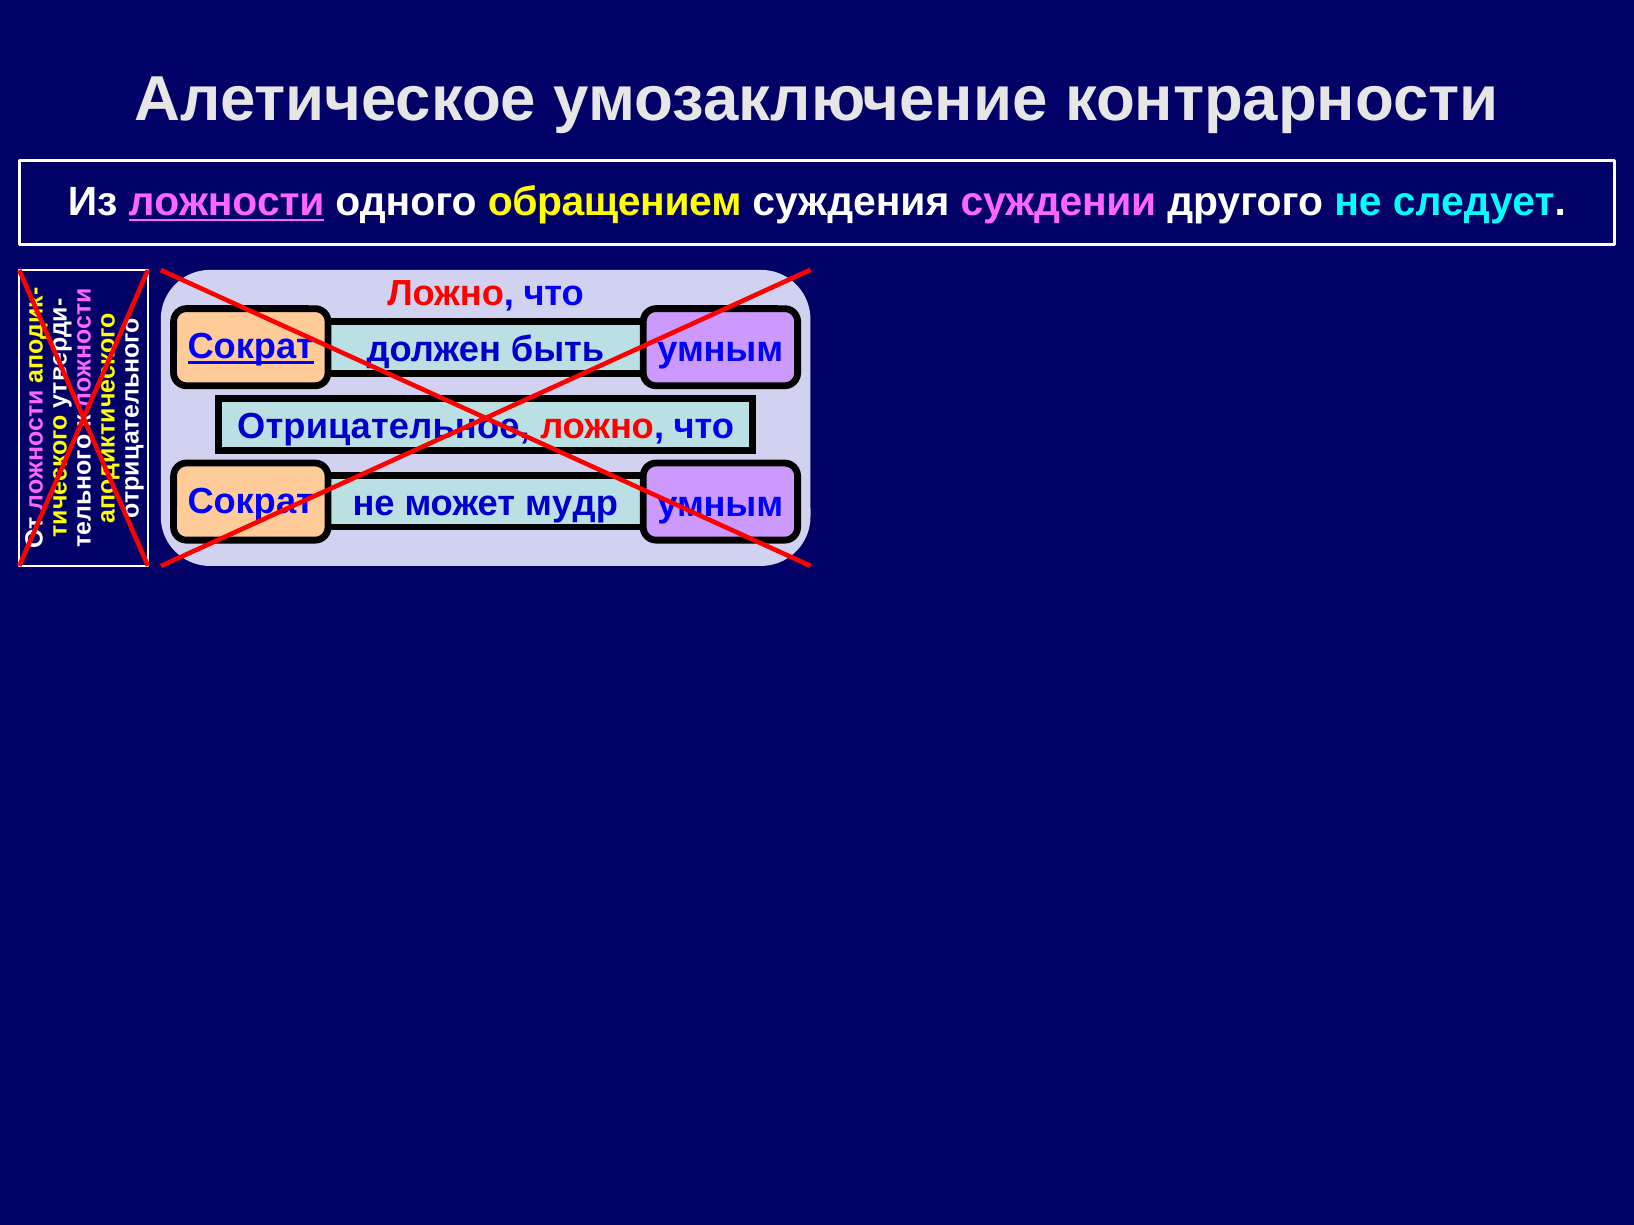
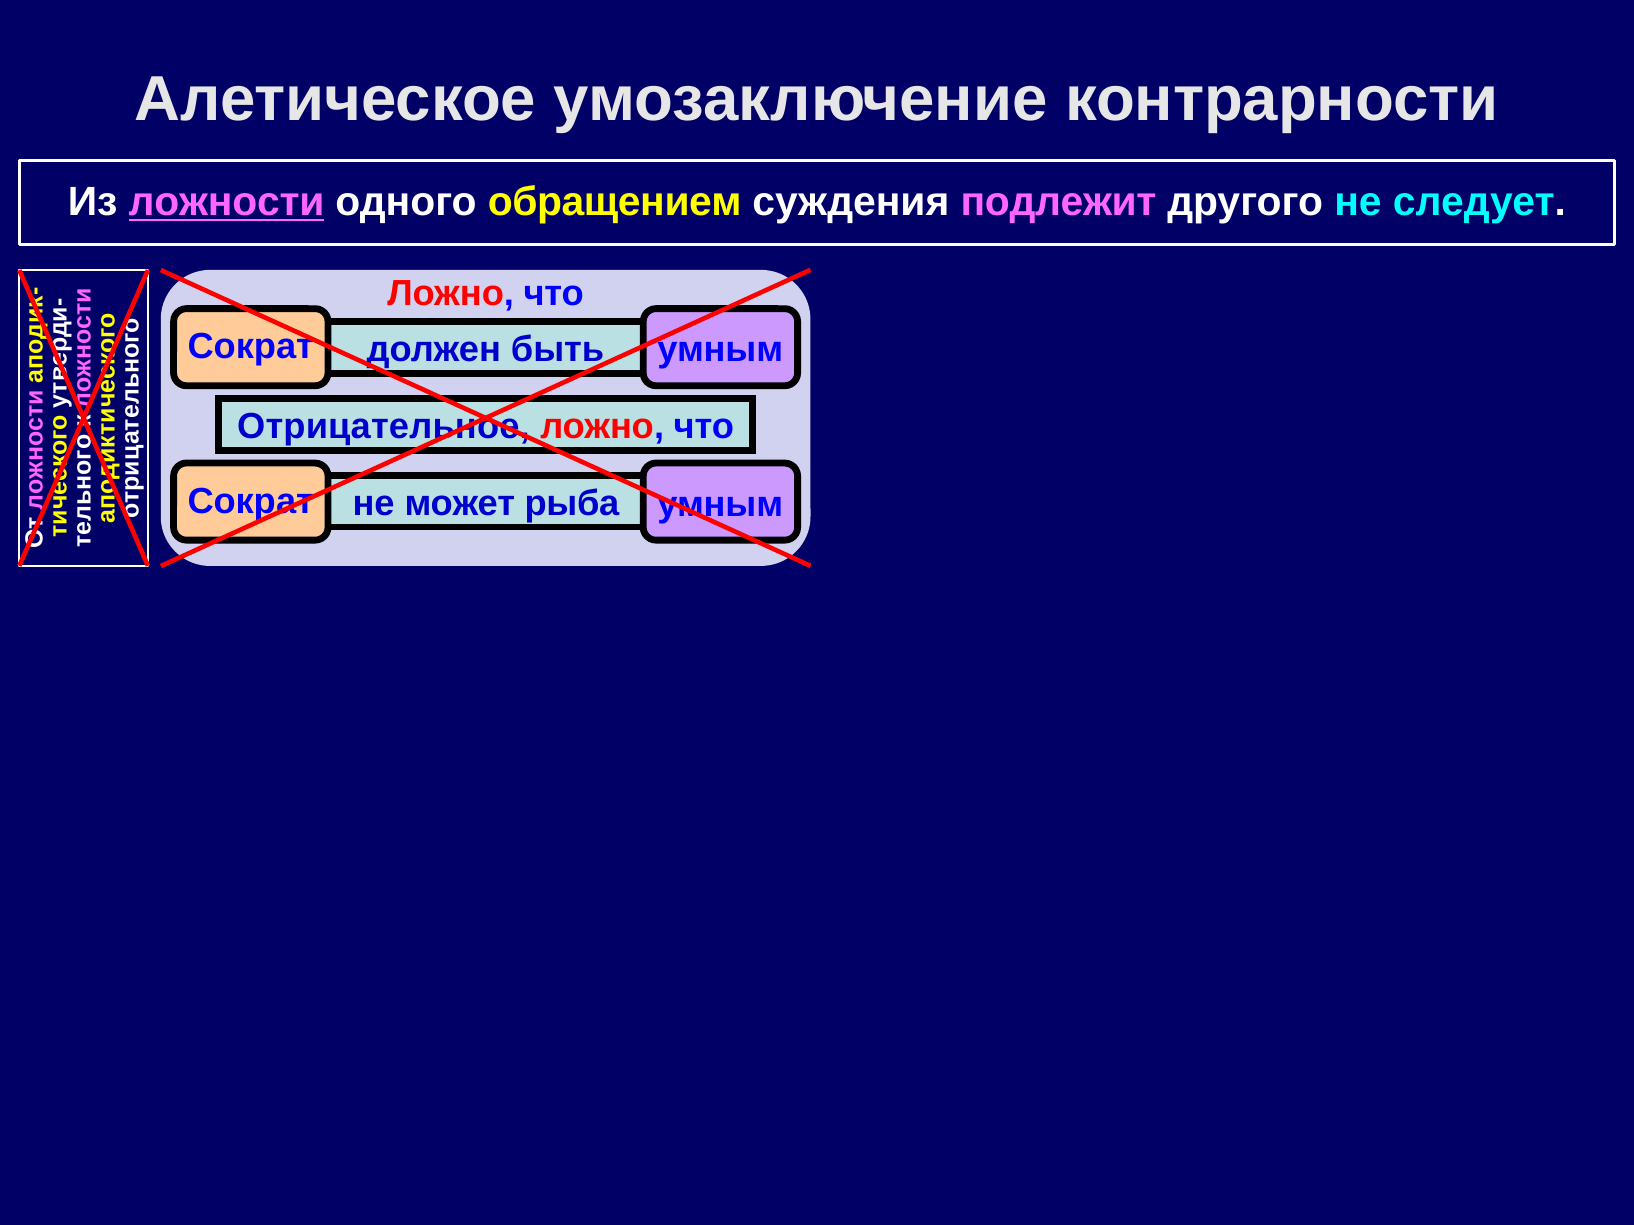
суждении: суждении -> подлежит (1058, 202)
Сократ underline: present -> none (251, 347)
мудр: мудр -> рыба (572, 503)
